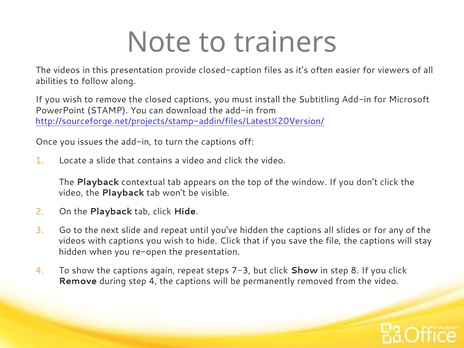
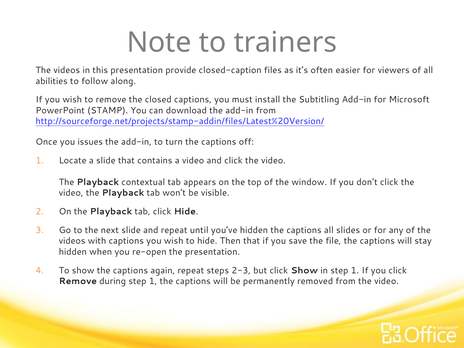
hide Click: Click -> Then (230, 241)
7-3: 7-3 -> 2-3 (241, 270)
in step 8: 8 -> 1 (355, 270)
during step 4: 4 -> 1 (153, 281)
